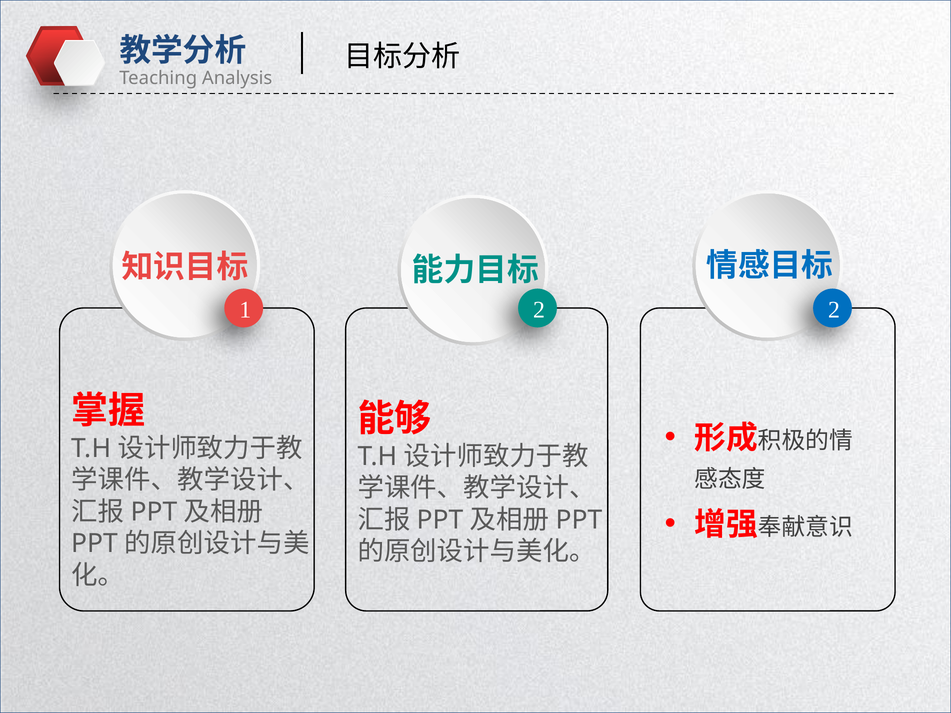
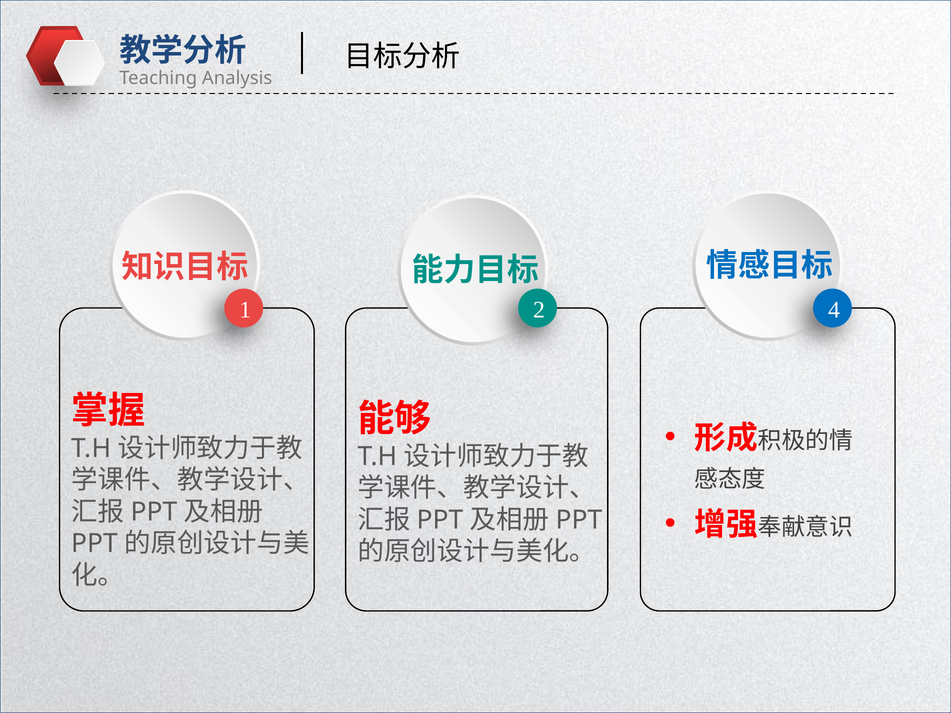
2 2: 2 -> 4 (834, 310)
